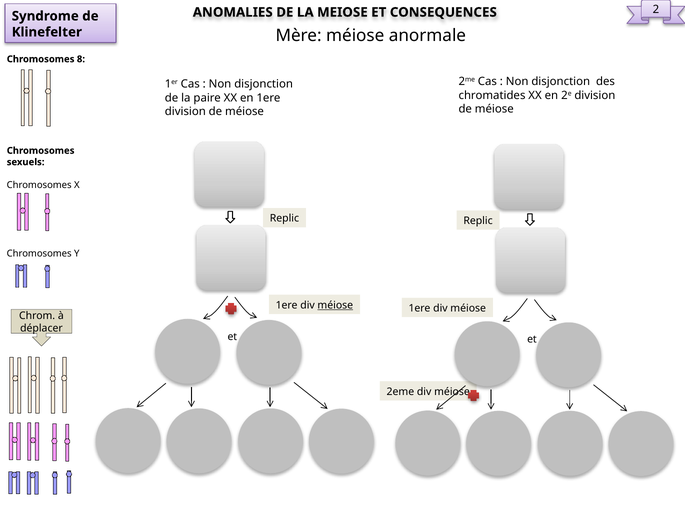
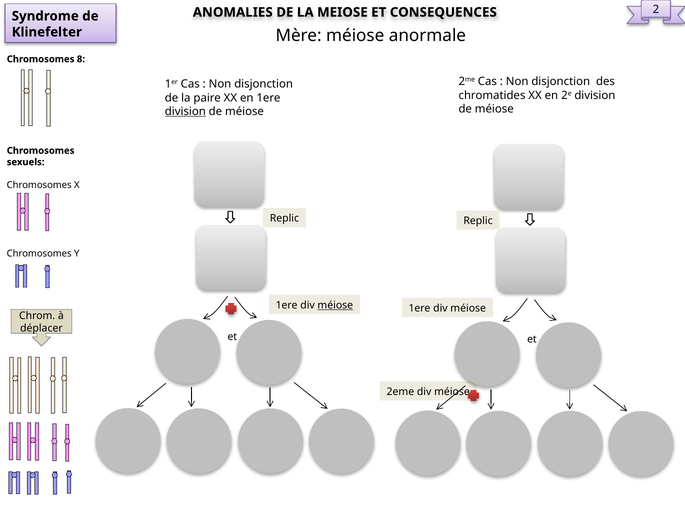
division underline: none -> present (185, 111)
